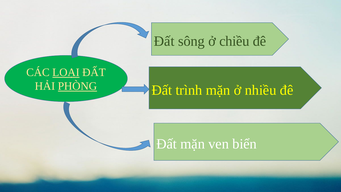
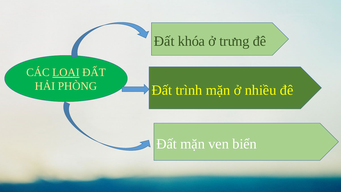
sông: sông -> khóa (191, 41)
chiều: chiều -> trưng (234, 41)
PHÒNG underline: present -> none (77, 86)
